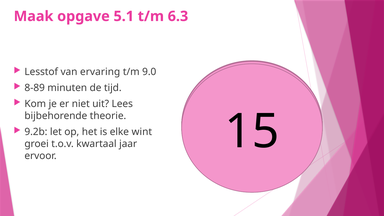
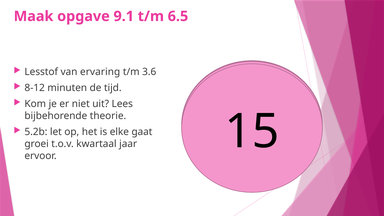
5.1: 5.1 -> 9.1 (124, 16)
6.3: 6.3 -> 6.5 (178, 16)
9.0: 9.0 -> 3.6 (149, 72)
8-89: 8-89 -> 8-12 (35, 88)
9.2b: 9.2b -> 5.2b (36, 132)
wint: wint -> gaat (142, 132)
